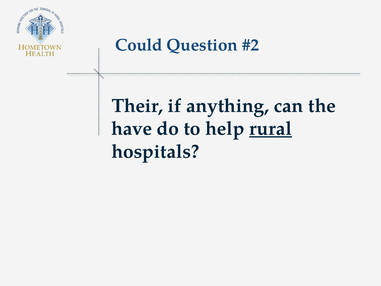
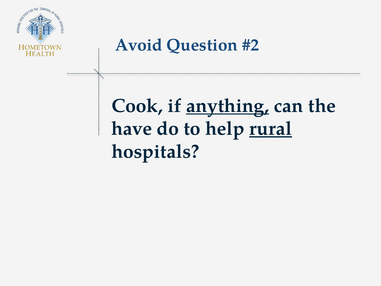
Could: Could -> Avoid (139, 45)
Their: Their -> Cook (137, 106)
anything underline: none -> present (228, 106)
